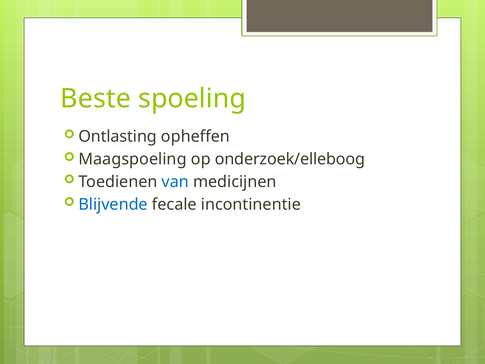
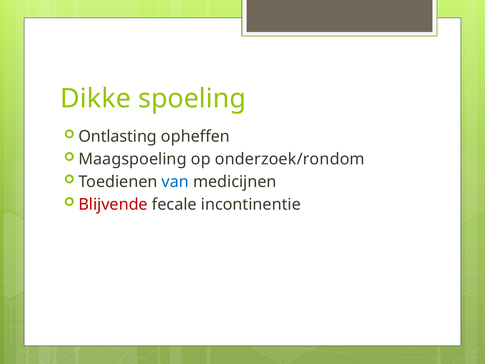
Beste: Beste -> Dikke (96, 98)
onderzoek/elleboog: onderzoek/elleboog -> onderzoek/rondom (290, 159)
Blijvende colour: blue -> red (113, 204)
